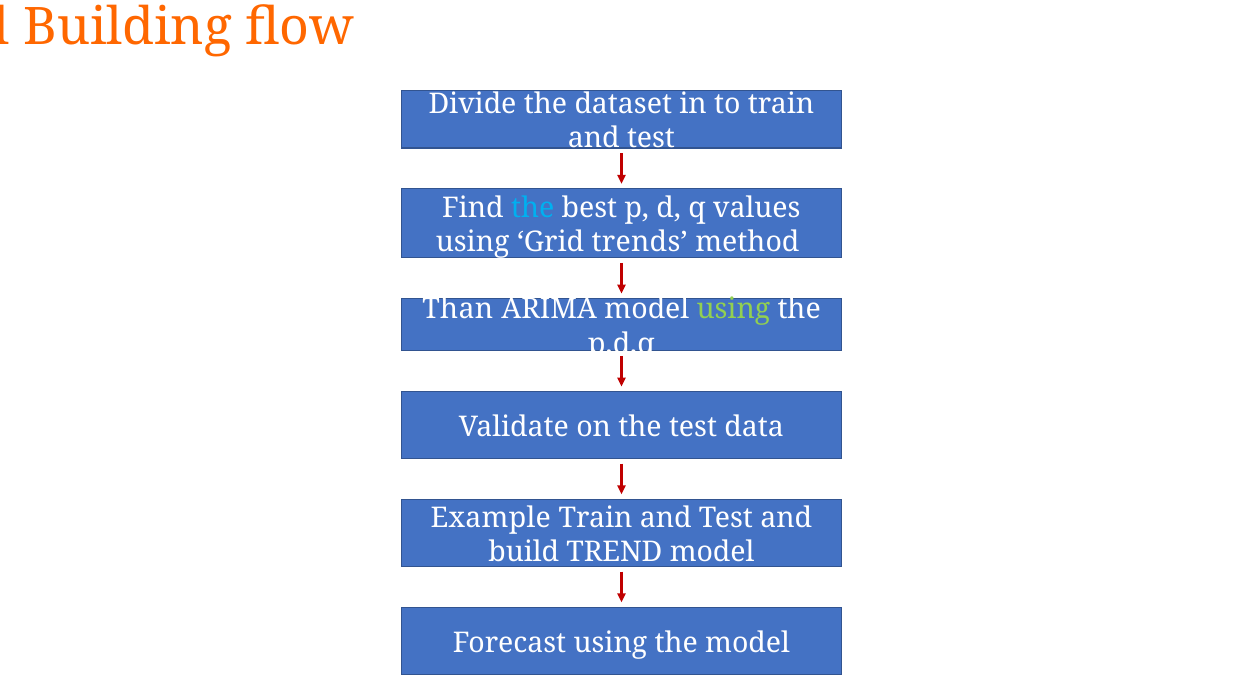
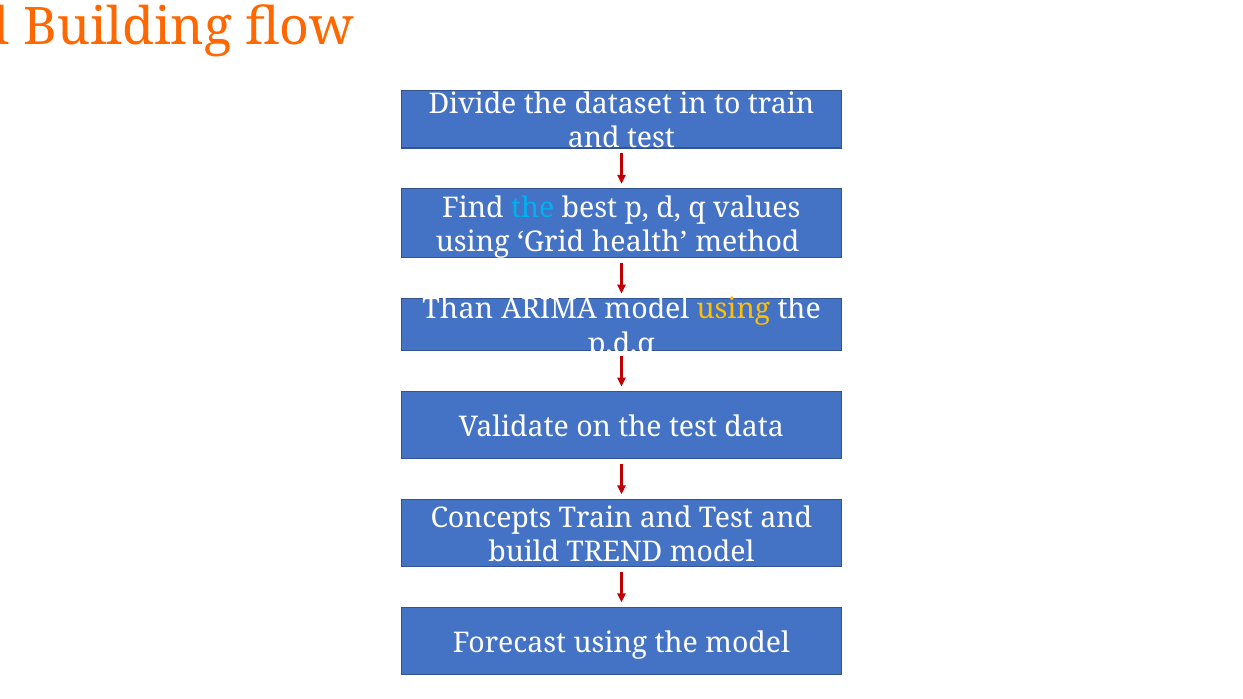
trends: trends -> health (640, 242)
using colour: light green -> yellow (733, 310)
Example: Example -> Concepts (491, 518)
